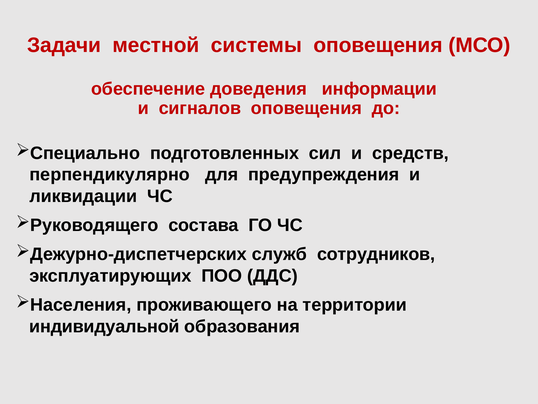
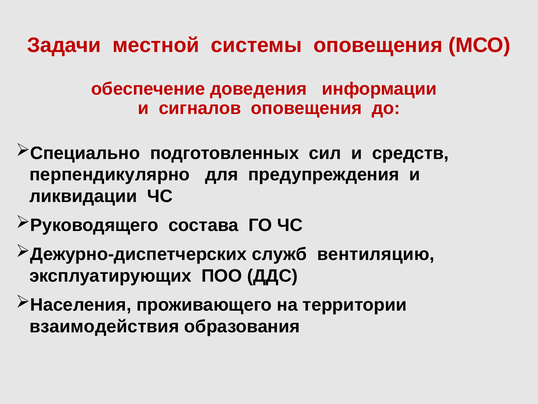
сотрудников: сотрудников -> вентиляцию (376, 254)
индивидуальной: индивидуальной -> взаимодействия (104, 326)
